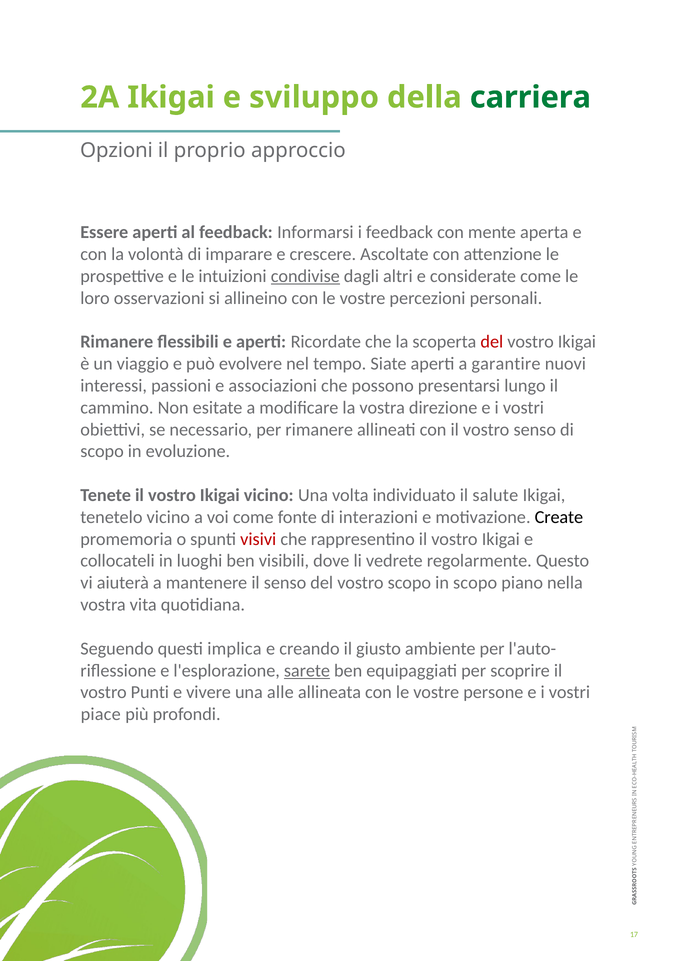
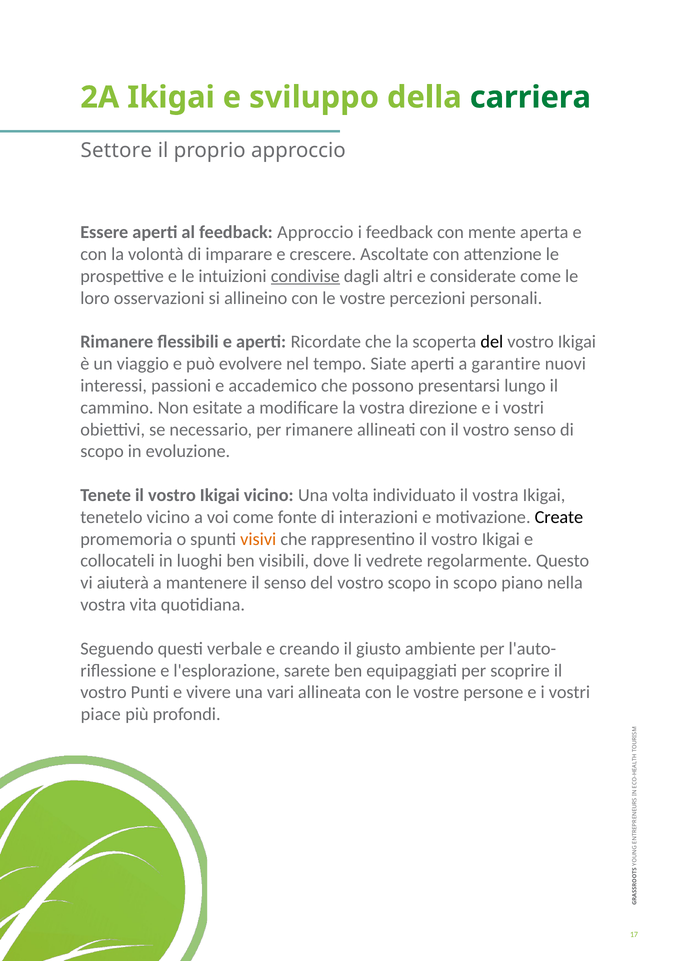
Opzioni: Opzioni -> Settore (116, 151)
feedback Informarsi: Informarsi -> Approccio (315, 233)
del colour: red -> black (492, 342)
associazioni: associazioni -> accademico (273, 386)
il salute: salute -> vostra (495, 496)
visivi colour: red -> orange (258, 539)
implica: implica -> verbale (235, 649)
sarete underline: present -> none (307, 671)
alle: alle -> vari (280, 693)
